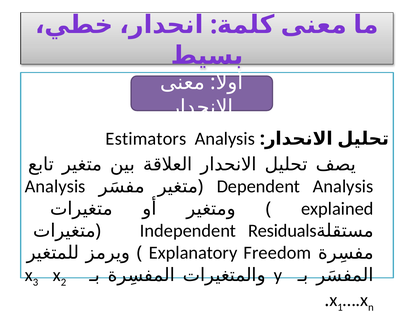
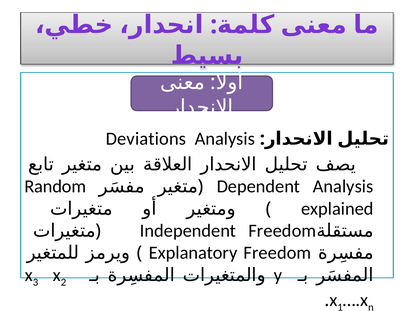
Estimators: Estimators -> Deviations (146, 138)
Analysis: Analysis -> Random (55, 186)
Residuals: Residuals -> Freedom (282, 230)
